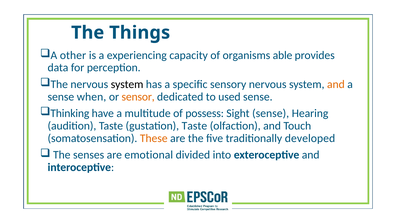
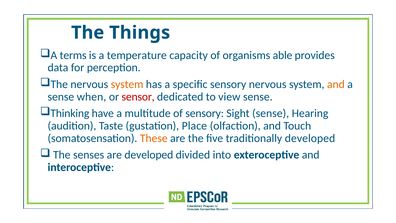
other: other -> terms (73, 55)
experiencing: experiencing -> temperature (137, 55)
system colour: black -> orange (127, 84)
sensor colour: orange -> red (138, 97)
used: used -> view (229, 97)
of possess: possess -> sensory (205, 113)
gustation Taste: Taste -> Place (194, 126)
are emotional: emotional -> developed (149, 155)
